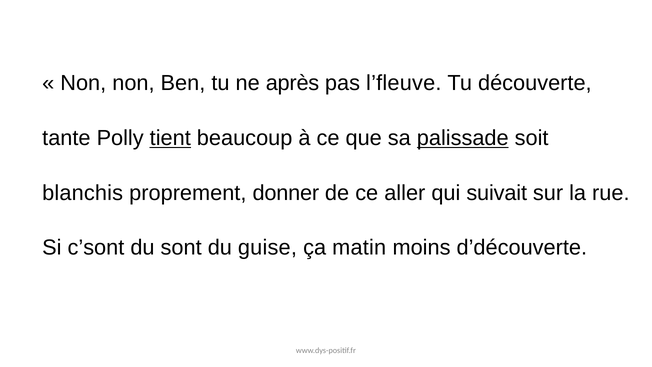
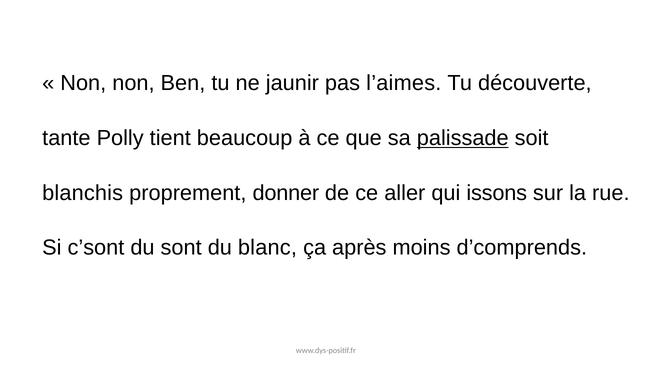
après: après -> jaunir (292, 83)
l’fleuve: l’fleuve -> l’aimes (404, 83)
tient underline: present -> none (170, 138)
suivait: suivait -> issons (497, 193)
guise: guise -> blanc (267, 248)
matin: matin -> après (359, 248)
d’découverte: d’découverte -> d’comprends (522, 248)
